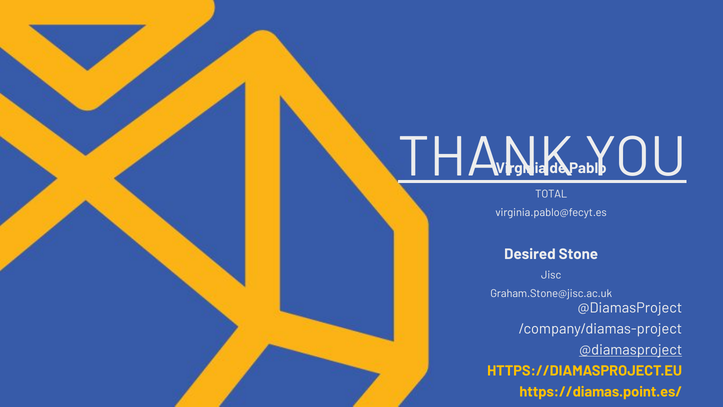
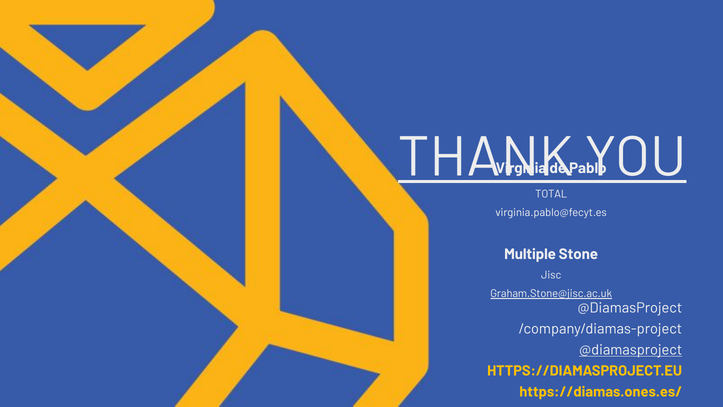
Desired: Desired -> Multiple (530, 254)
Graham.Stone@jisc.ac.uk underline: none -> present (551, 294)
https://diamas.point.es/: https://diamas.point.es/ -> https://diamas.ones.es/ (601, 392)
